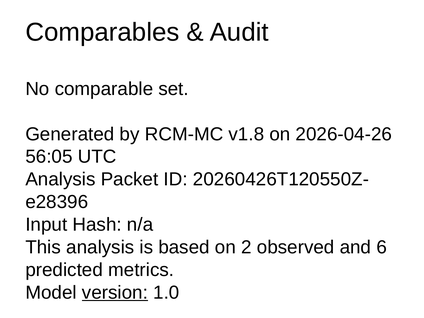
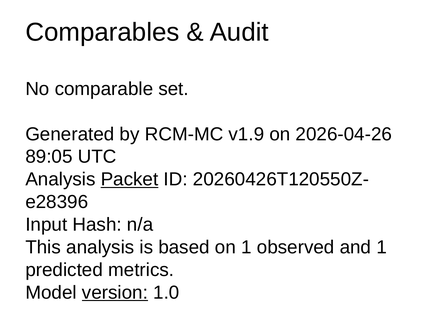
v1.8: v1.8 -> v1.9 (246, 134)
56:05: 56:05 -> 89:05 (49, 157)
Packet underline: none -> present (130, 179)
on 2: 2 -> 1 (246, 247)
and 6: 6 -> 1 (382, 247)
